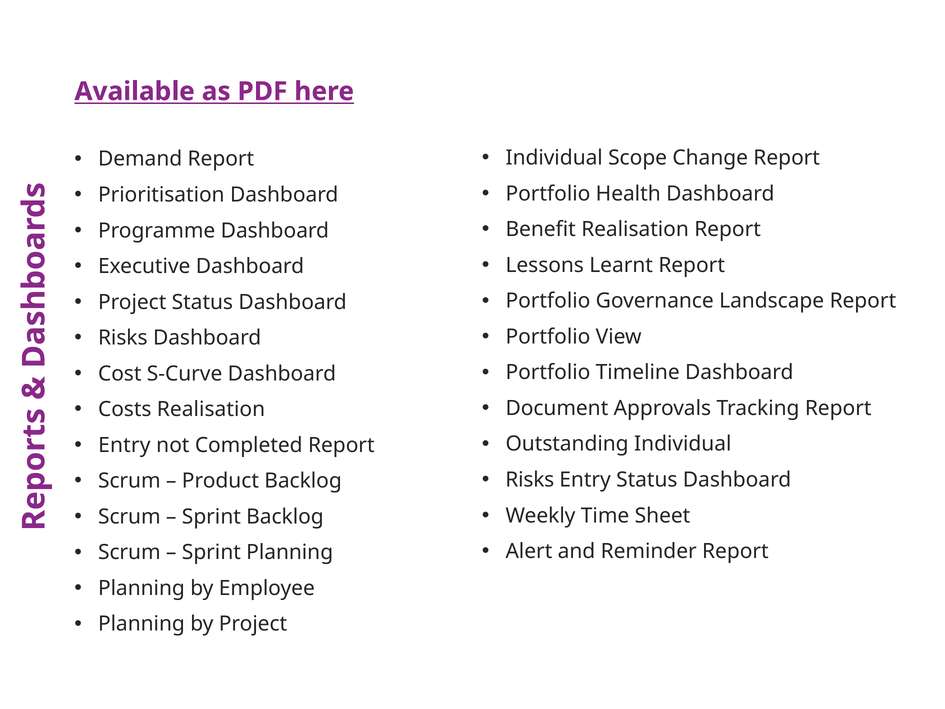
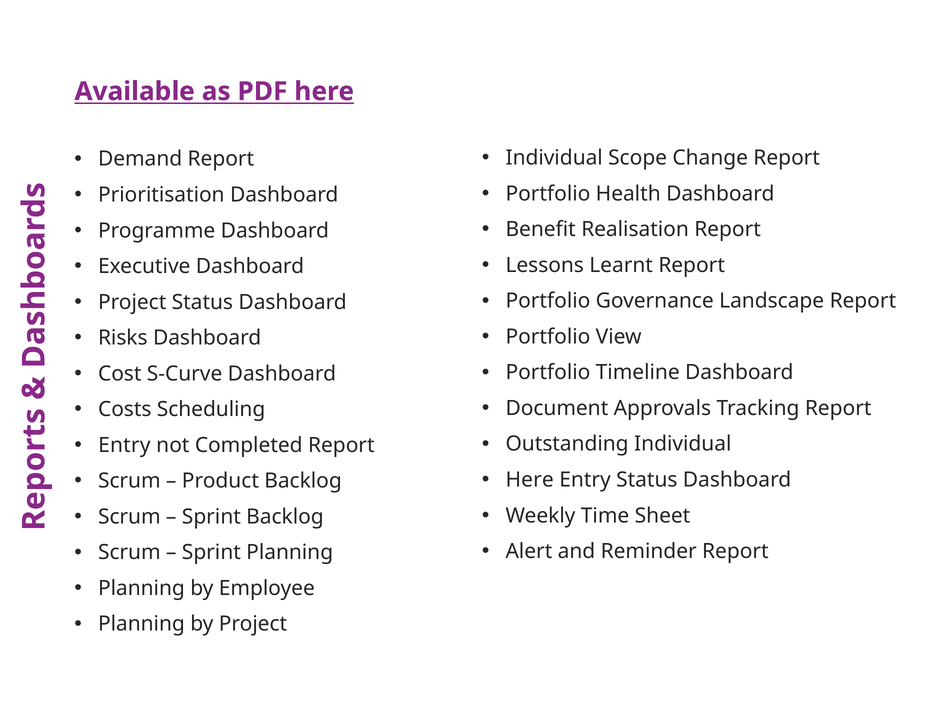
Costs Realisation: Realisation -> Scheduling (211, 409)
Risks: Risks -> Here (530, 480)
